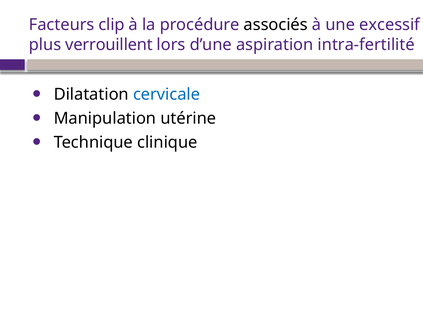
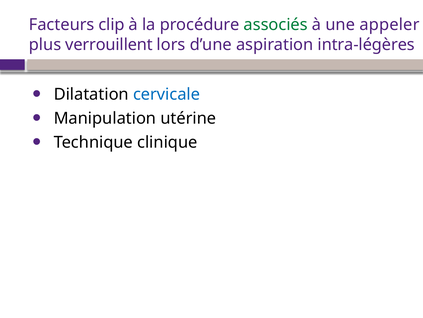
associés colour: black -> green (276, 25)
excessif: excessif -> appeler (390, 25)
intra-fertilité: intra-fertilité -> intra-légères (366, 44)
